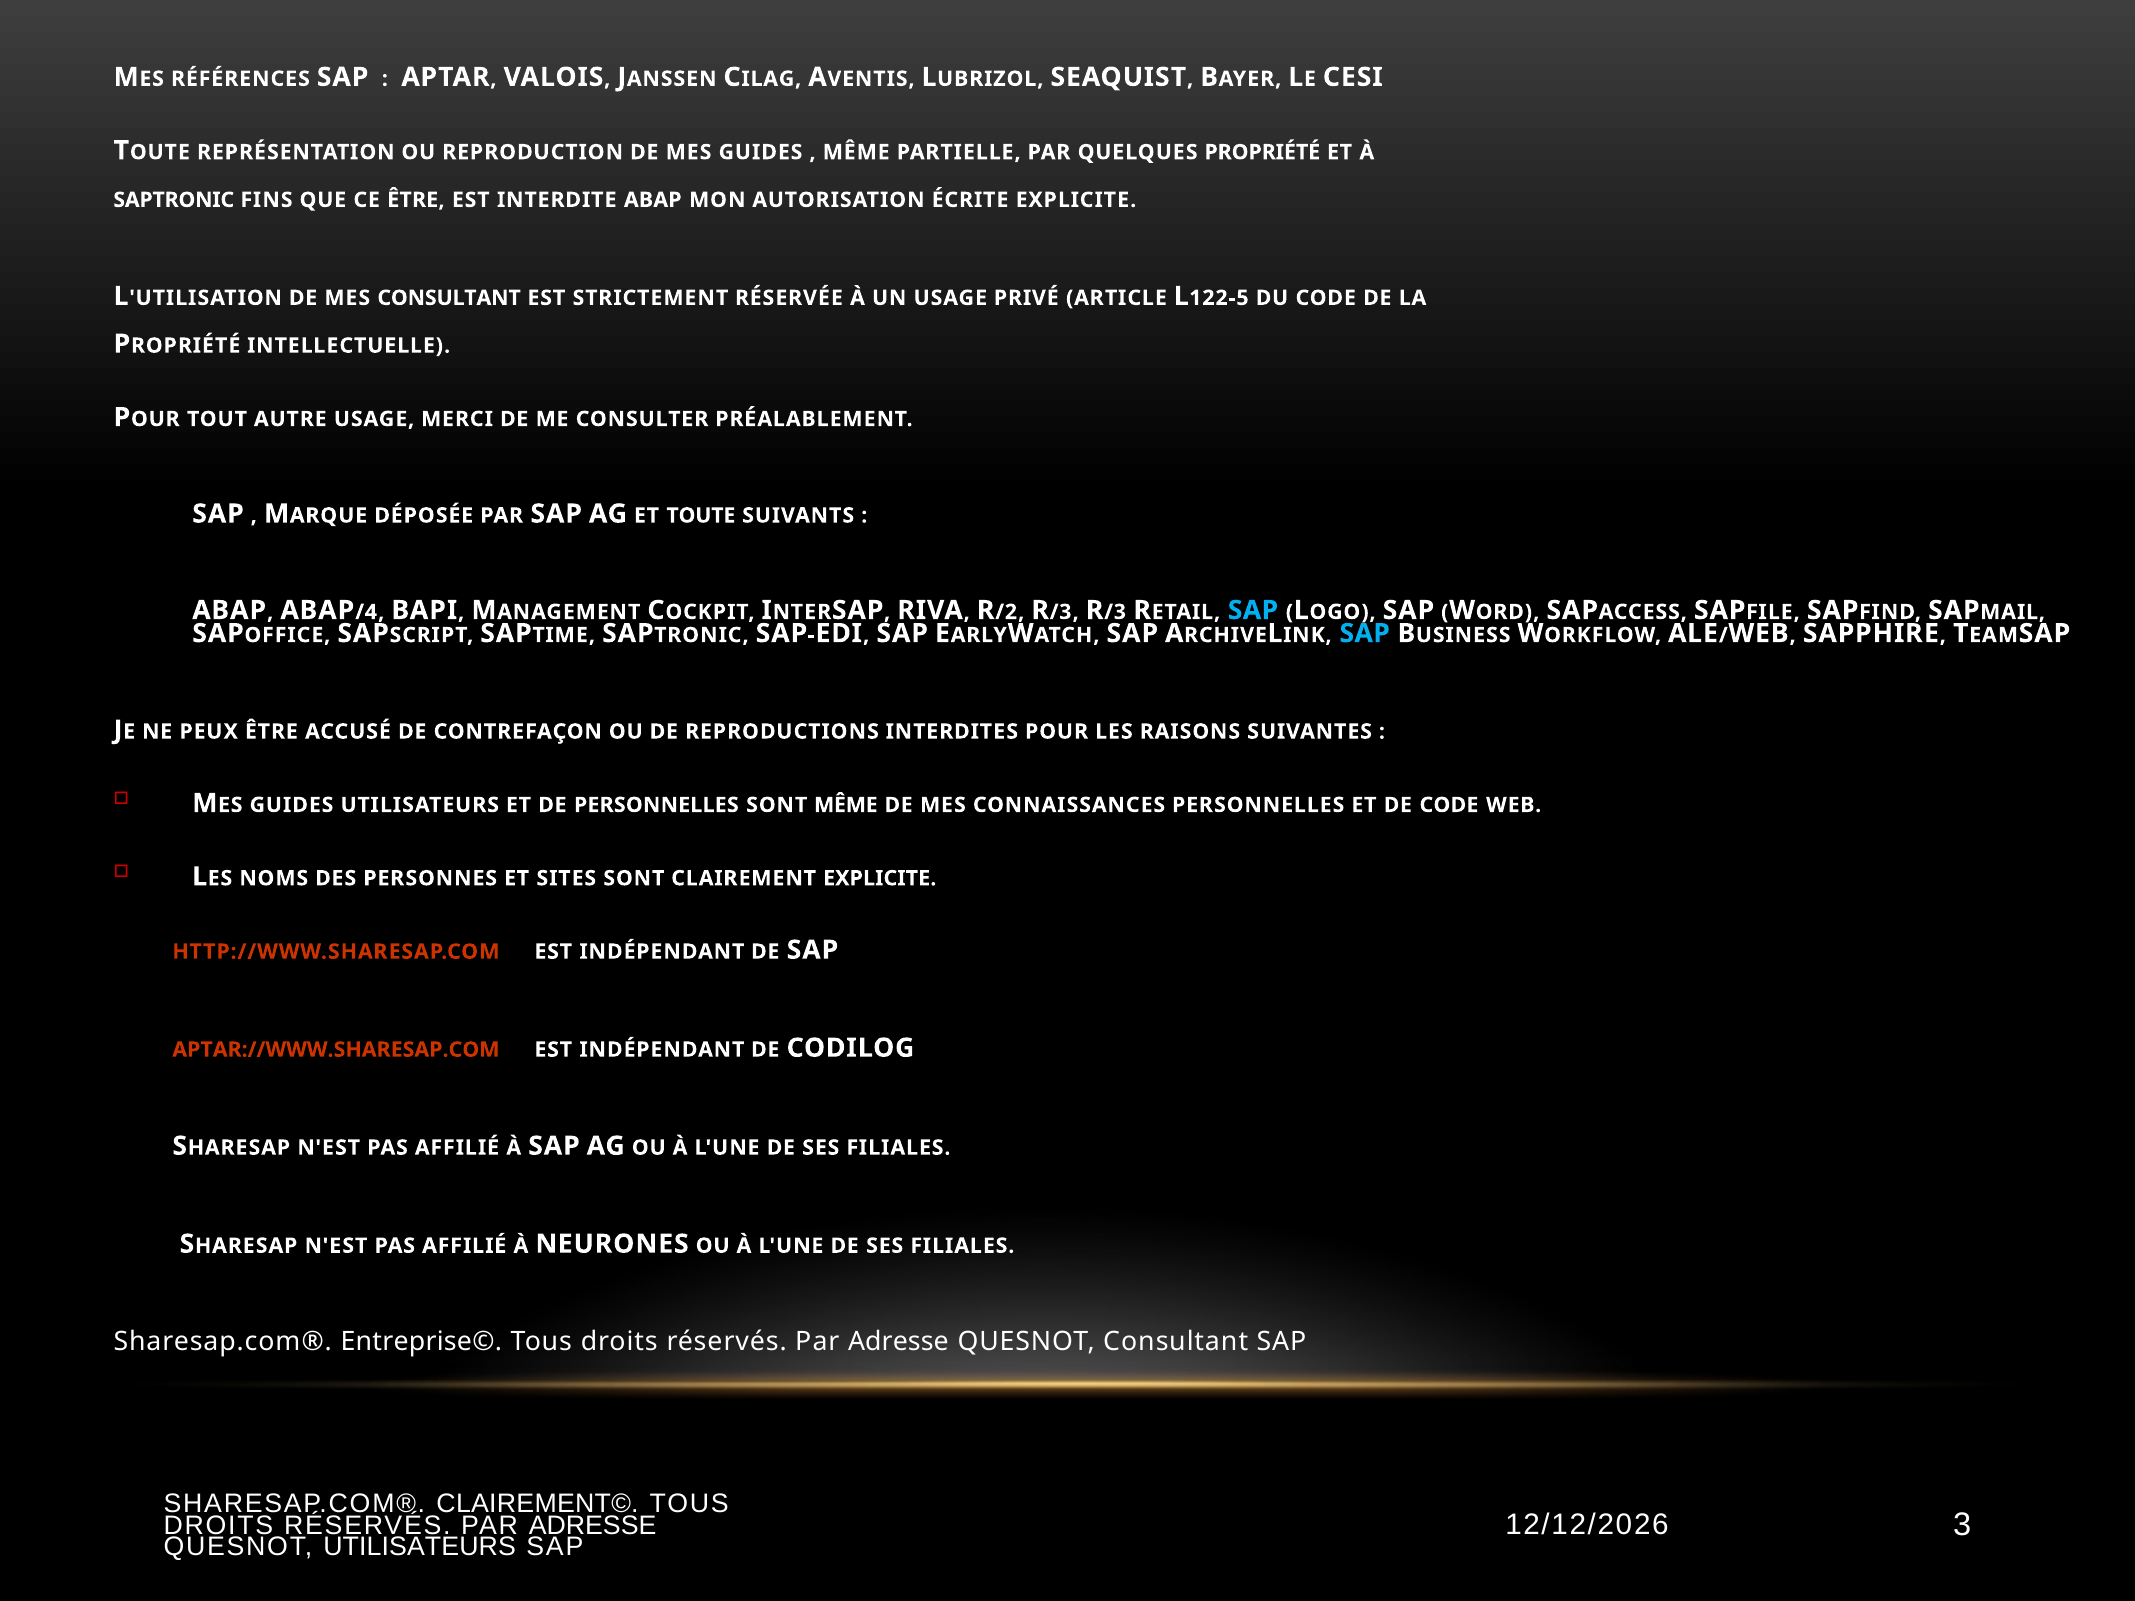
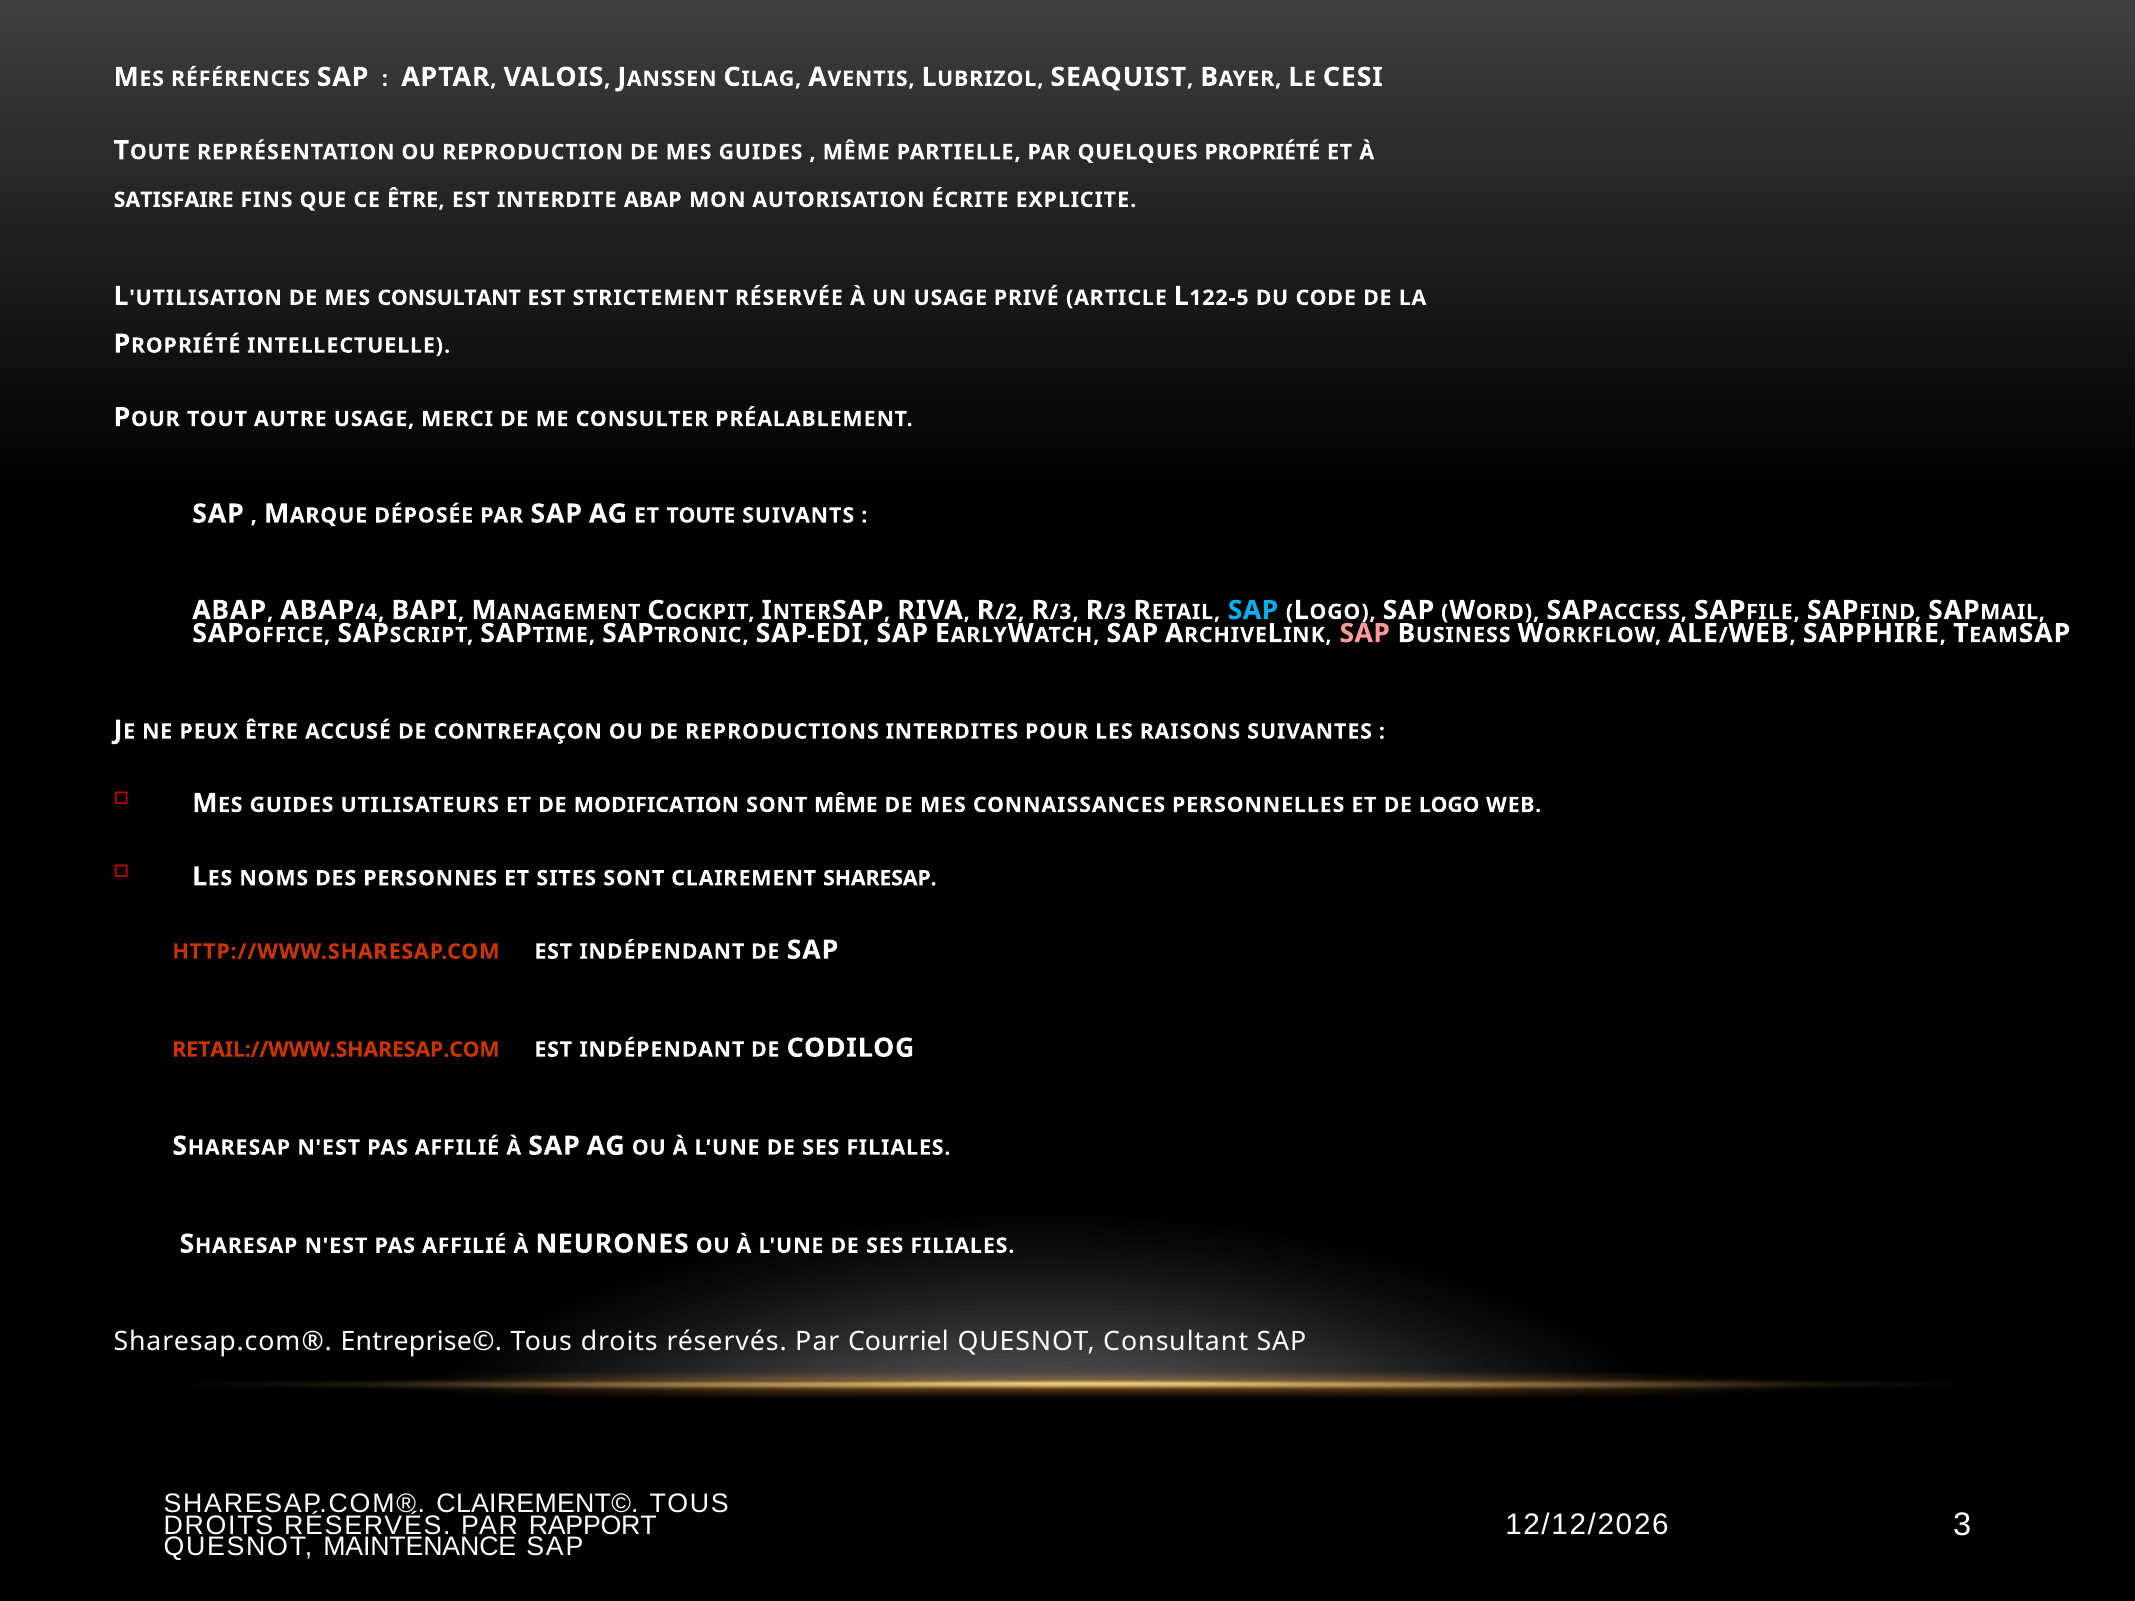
SAPTRONIC: SAPTRONIC -> SATISFAIRE (174, 200)
SAP colour: light blue -> pink (1365, 633)
DE PERSONNELLES: PERSONNELLES -> MODIFICATION (656, 805)
DE CODE: CODE -> LOGO (1449, 805)
CLAIREMENT EXPLICITE: EXPLICITE -> SHARESAP (880, 878)
APTAR://WWW.SHARESAP.COM: APTAR://WWW.SHARESAP.COM -> RETAIL://WWW.SHARESAP.COM (336, 1050)
Adresse: Adresse -> Courriel (898, 1342)
ADRESSE: ADRESSE -> RAPPORT (593, 1525)
QUESNOT UTILISATEURS: UTILISATEURS -> MAINTENANCE (420, 1547)
